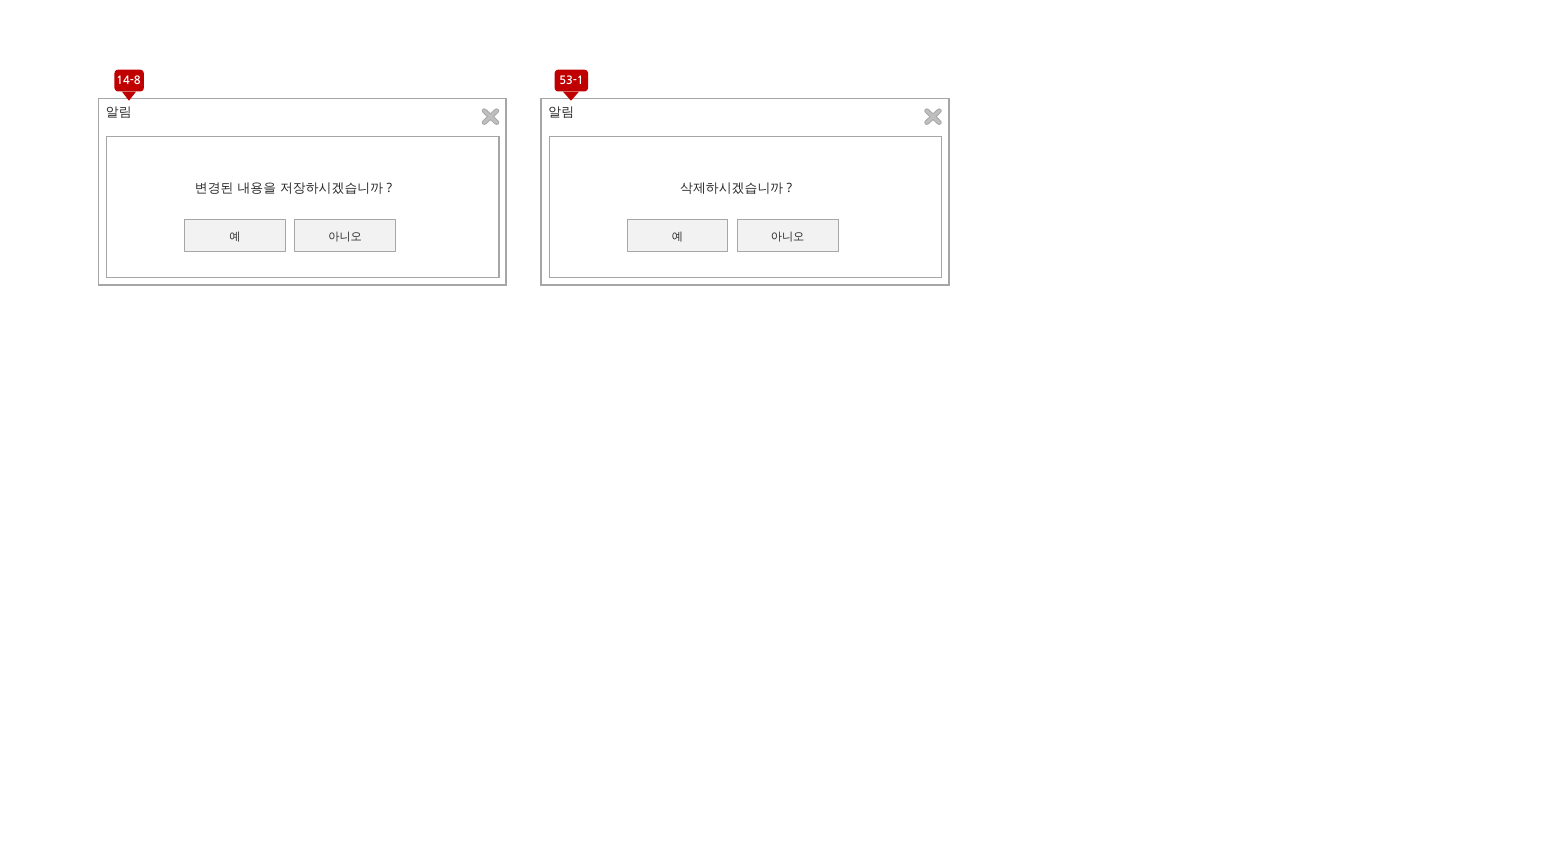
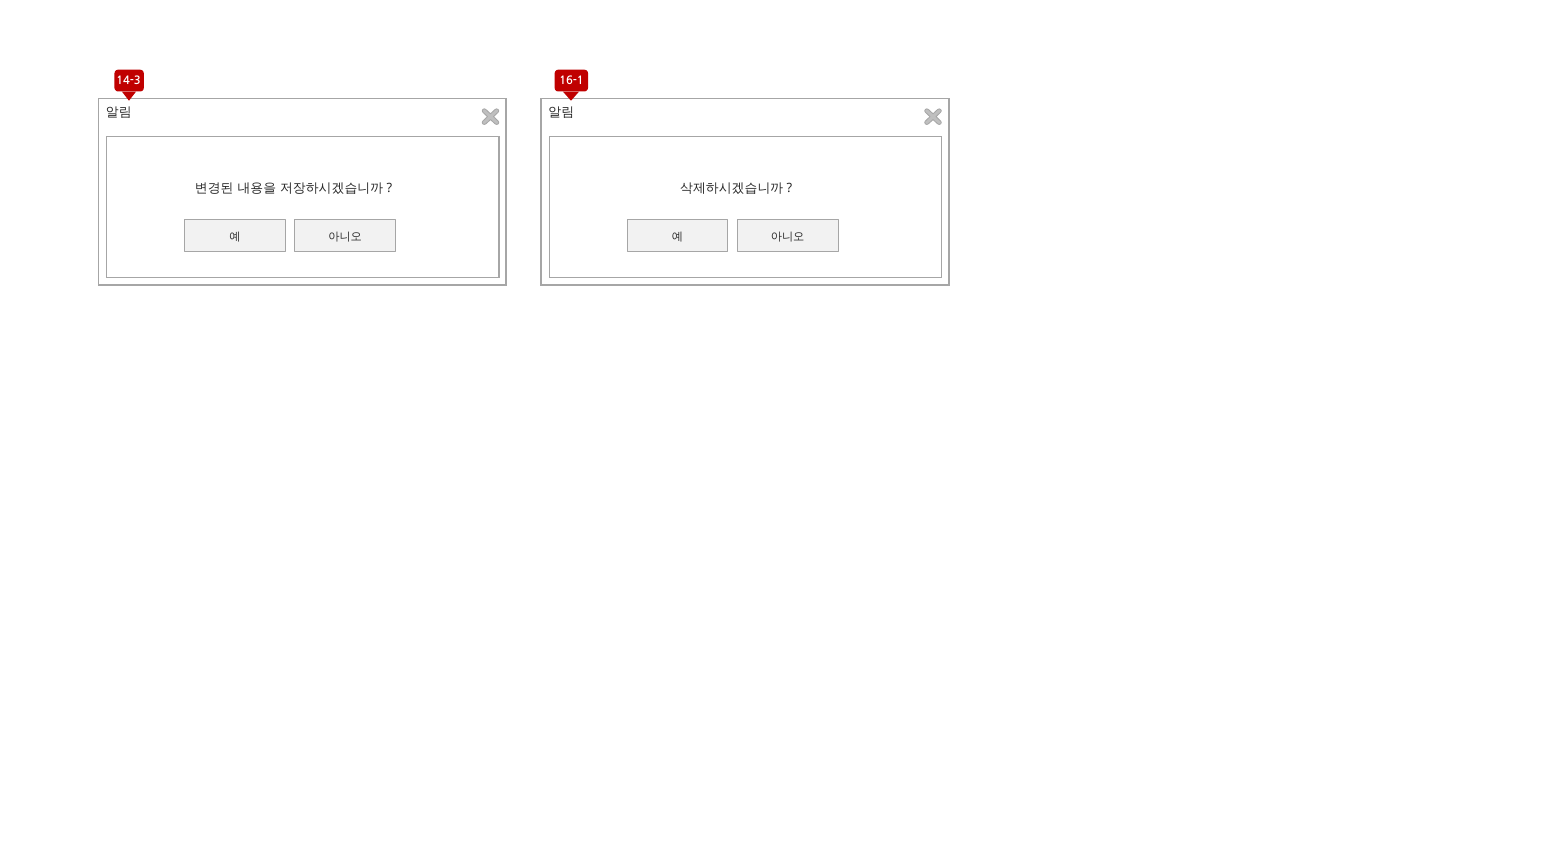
14-8: 14-8 -> 14-3 (129, 81)
53-1: 53-1 -> 16-1 (572, 81)
